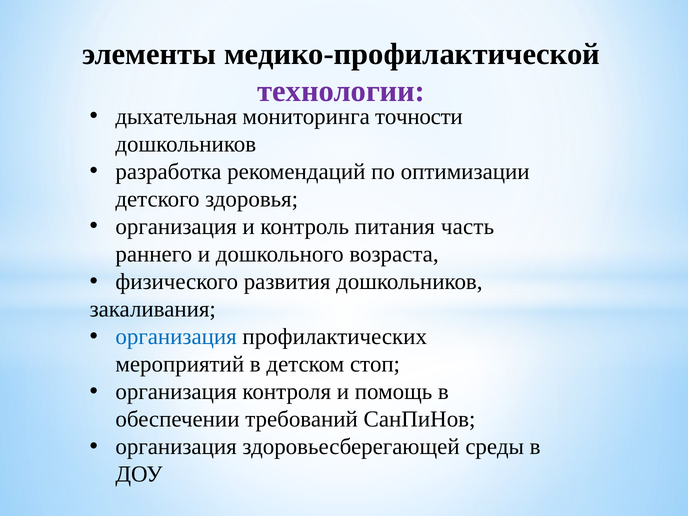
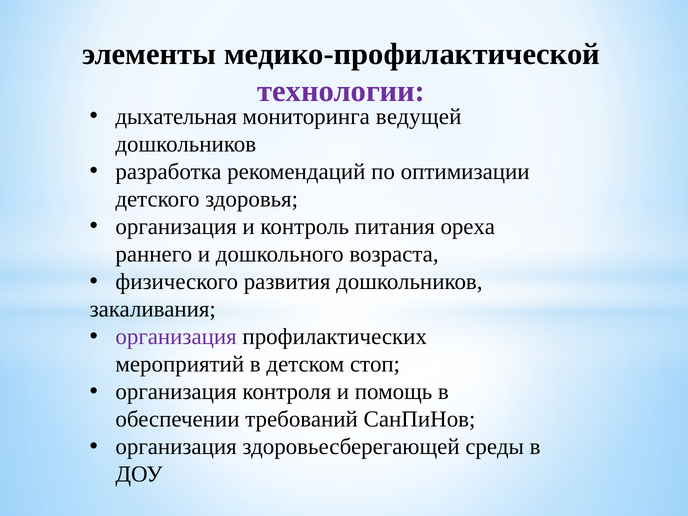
точности: точности -> ведущей (419, 117)
часть: часть -> ореха (468, 227)
организация colour: blue -> purple (176, 337)
